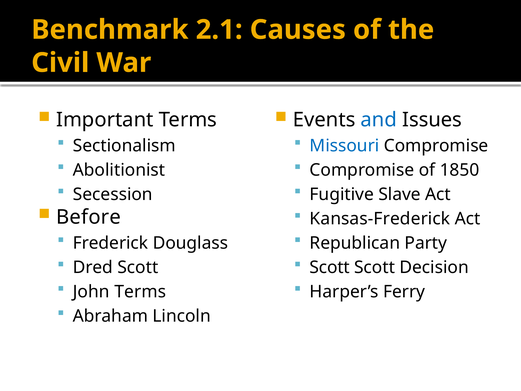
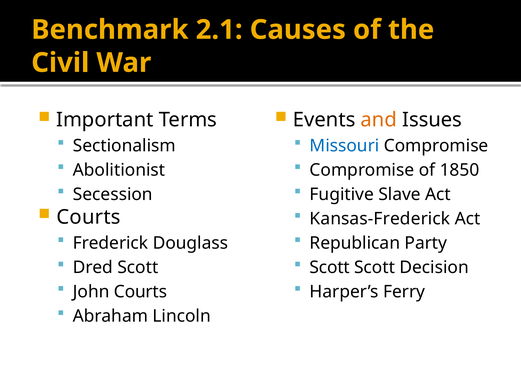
and colour: blue -> orange (379, 120)
Before: Before -> Courts (89, 217)
John Terms: Terms -> Courts (141, 291)
